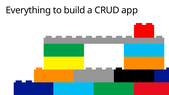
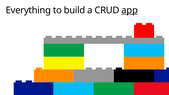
app underline: none -> present (130, 10)
